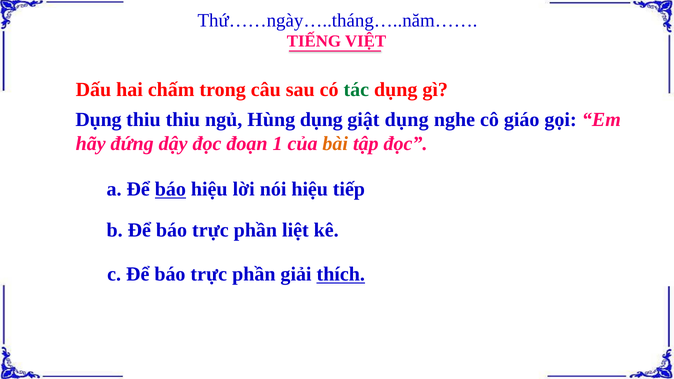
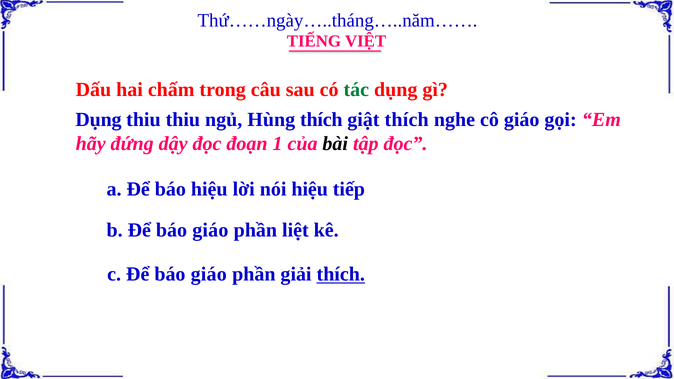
Hùng dụng: dụng -> thích (321, 120)
giật dụng: dụng -> thích (407, 120)
bài colour: orange -> black (335, 144)
báo underline: present -> none (170, 189)
b Để báo trực: trực -> giáo (210, 230)
c Để báo trực: trực -> giáo (209, 274)
